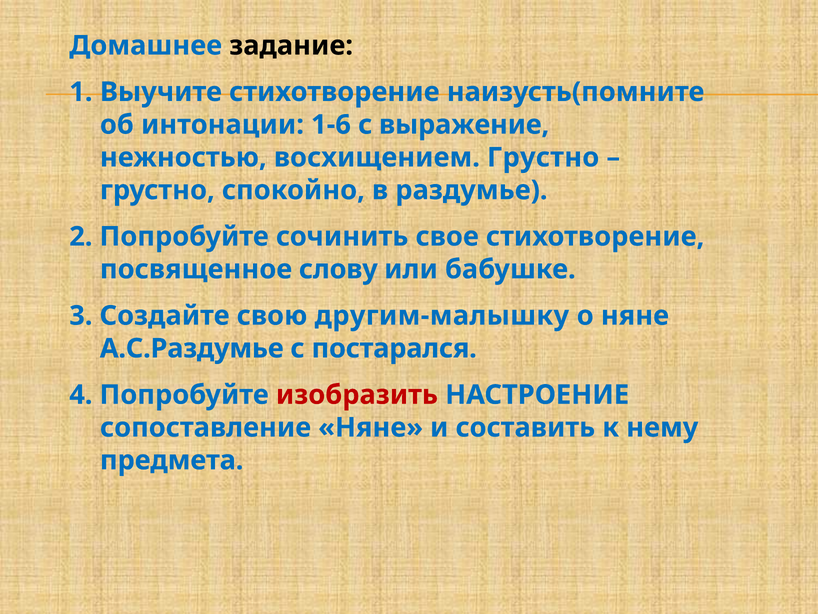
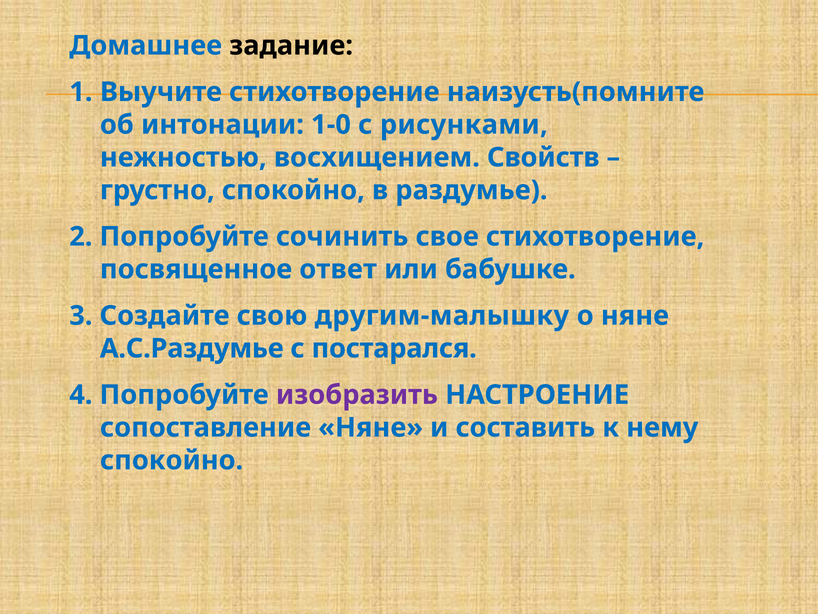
1-6: 1-6 -> 1-0 (331, 125)
выражение: выражение -> рисунками (464, 125)
восхищением Грустно: Грустно -> Свойств (543, 157)
слову: слову -> ответ (338, 269)
изобразить colour: red -> purple (357, 395)
предмета: предмета -> спокойно (172, 460)
